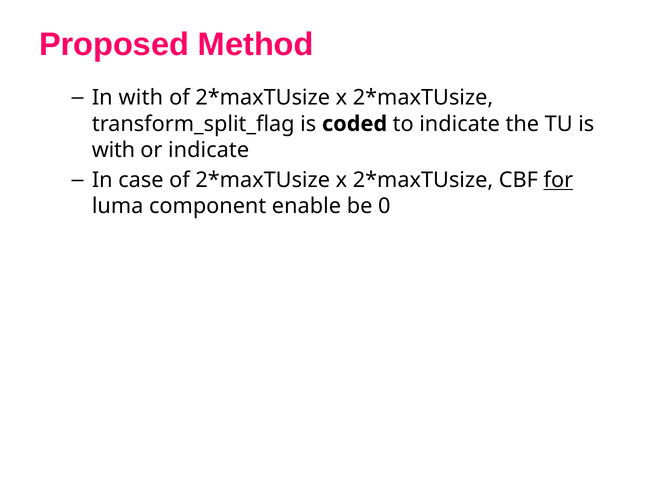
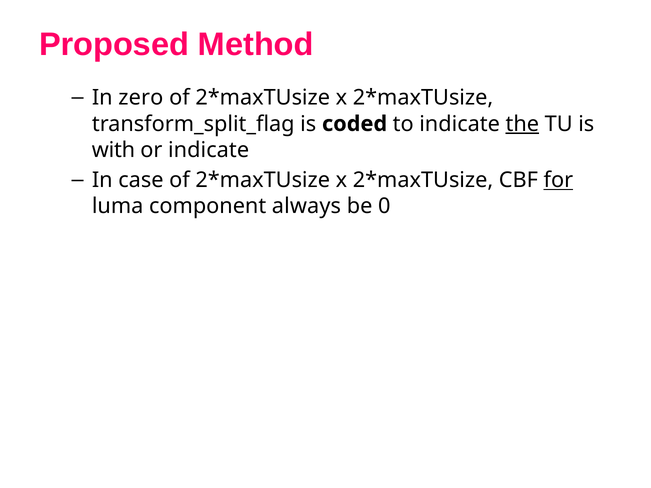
In with: with -> zero (141, 98)
the underline: none -> present (522, 124)
enable: enable -> always (306, 206)
